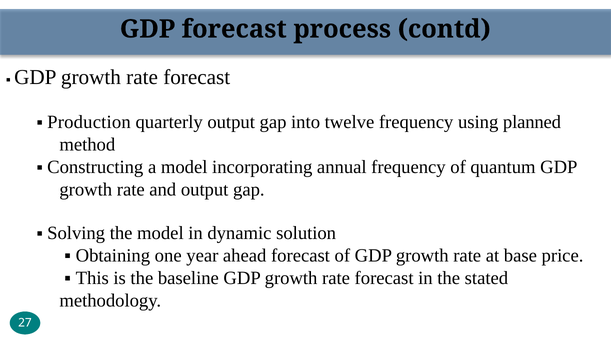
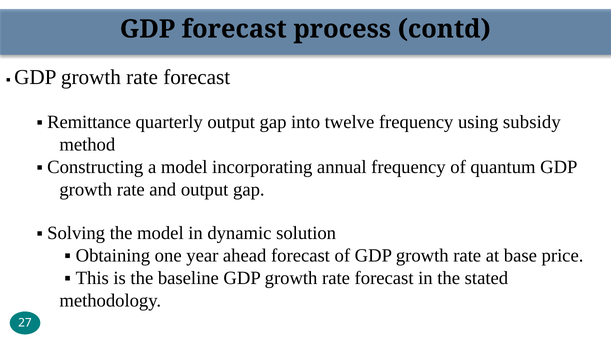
Production: Production -> Remittance (89, 122)
planned: planned -> subsidy (532, 122)
